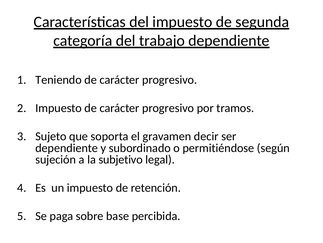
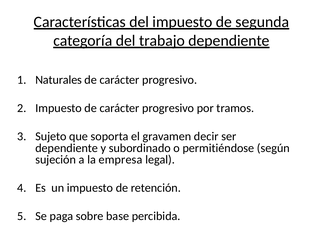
Teniendo: Teniendo -> Naturales (59, 80)
subjetivo: subjetivo -> empresa (121, 159)
